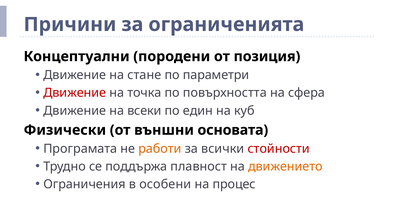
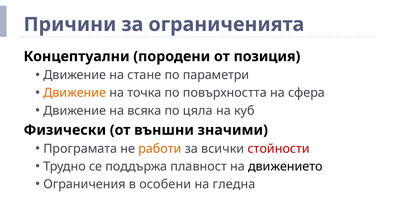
Движение colour: red -> orange (75, 93)
всеки: всеки -> всяка (144, 111)
един: един -> цяла (198, 111)
основата: основата -> значими (233, 130)
движението colour: orange -> black (285, 167)
процес: процес -> гледна (234, 185)
